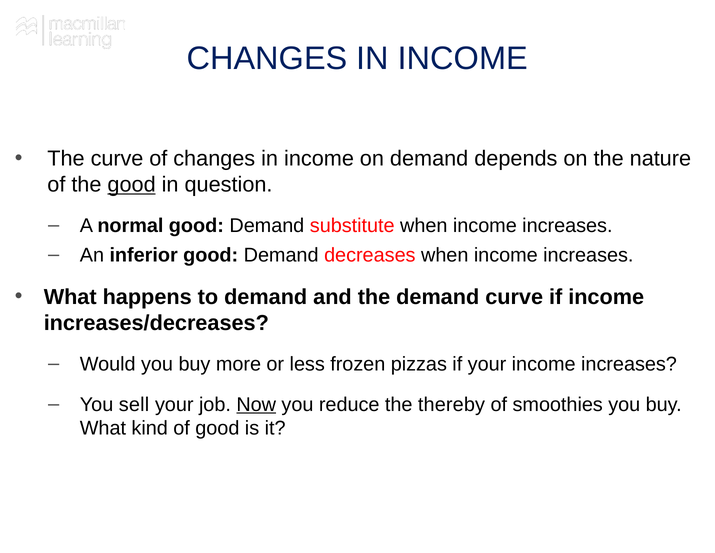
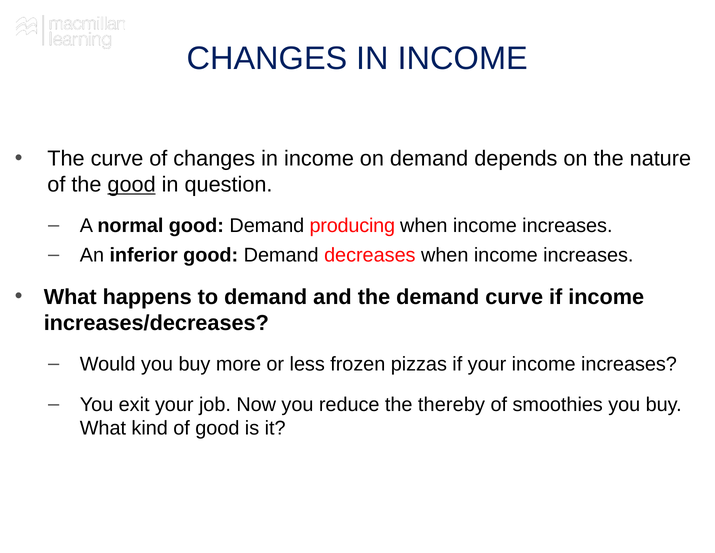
substitute: substitute -> producing (352, 226)
sell: sell -> exit (134, 404)
Now underline: present -> none (256, 404)
